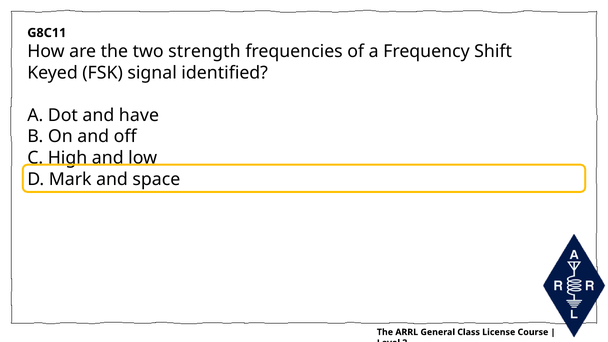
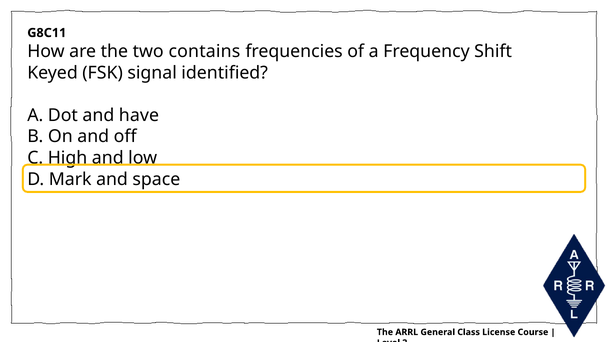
strength: strength -> contains (204, 51)
